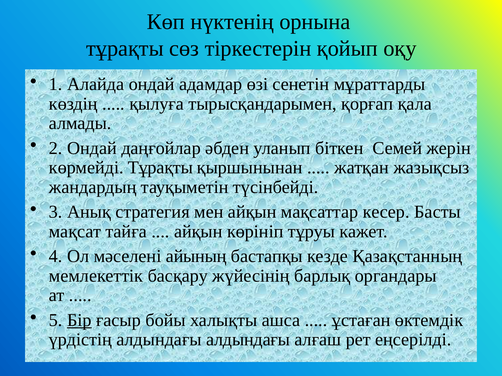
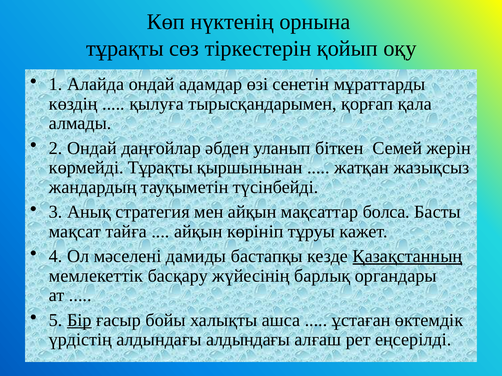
кесер: кесер -> болса (386, 212)
айының: айының -> дамиды (196, 257)
Қазақстанның underline: none -> present (407, 257)
